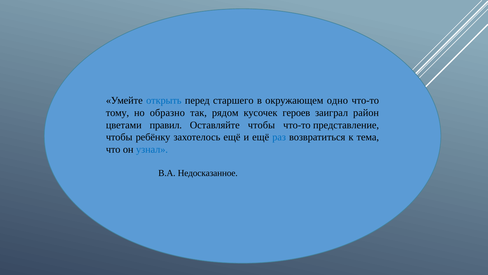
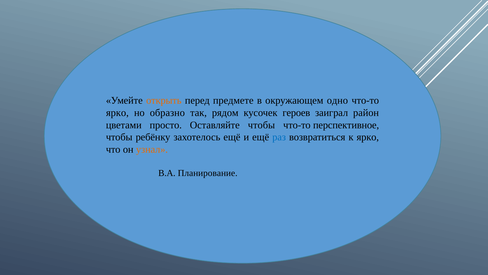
открыть colour: blue -> orange (164, 100)
старшего: старшего -> предмете (233, 100)
тому: тому -> ярко (117, 113)
правил: правил -> просто (166, 125)
представление: представление -> перспективное (346, 125)
к тема: тема -> ярко (368, 137)
узнал colour: blue -> orange (152, 149)
Недосказанное: Недосказанное -> Планирование (208, 173)
